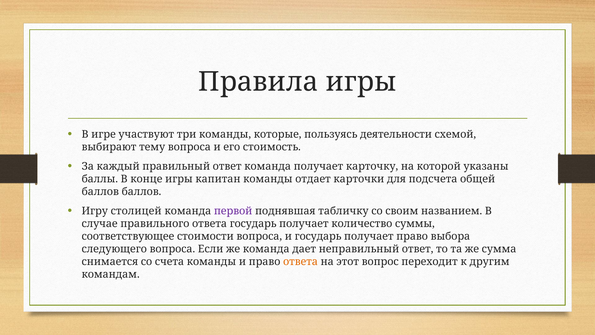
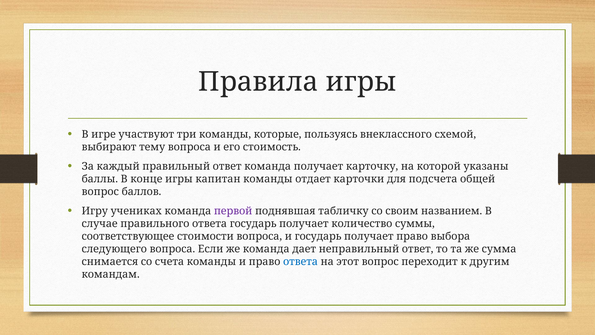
деятельности: деятельности -> внеклассного (396, 134)
баллов: баллов -> вопрос (100, 191)
столицей: столицей -> учениках (136, 211)
ответа colour: orange -> blue (301, 261)
